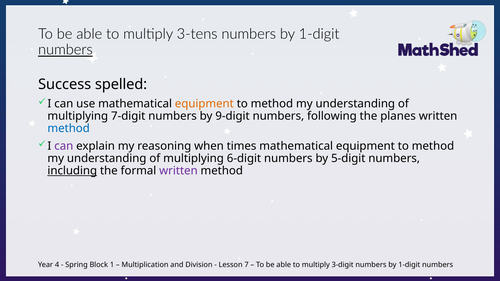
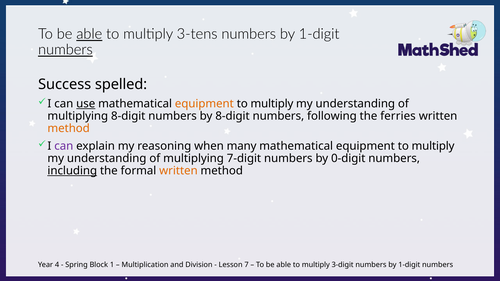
able underline: none -> present (89, 34)
use underline: none -> present (86, 104)
method: method -> multiply (272, 104)
multiplying 7-digit: 7-digit -> 8-digit (128, 116)
by 9-digit: 9-digit -> 8-digit (232, 116)
planes: planes -> ferries (398, 116)
method colour: blue -> orange (69, 129)
times: times -> many (242, 146)
method: method -> multiply (433, 146)
6-digit: 6-digit -> 7-digit (244, 159)
5-digit: 5-digit -> 0-digit (348, 159)
written colour: purple -> orange (178, 171)
